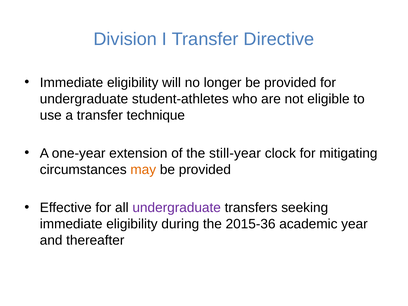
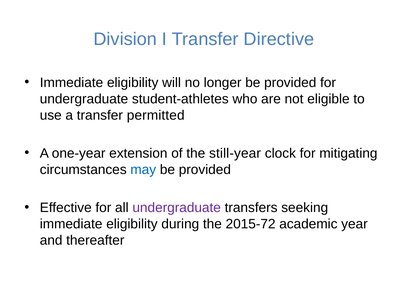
technique: technique -> permitted (156, 115)
may colour: orange -> blue (143, 170)
2015-36: 2015-36 -> 2015-72 (251, 224)
